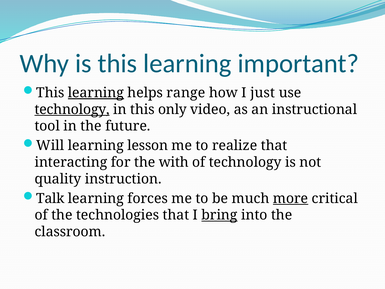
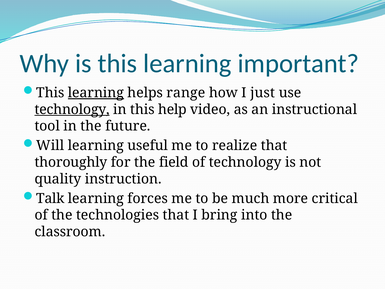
only: only -> help (172, 109)
lesson: lesson -> useful (148, 145)
interacting: interacting -> thoroughly (71, 162)
with: with -> field (174, 162)
more underline: present -> none (291, 198)
bring underline: present -> none (219, 215)
